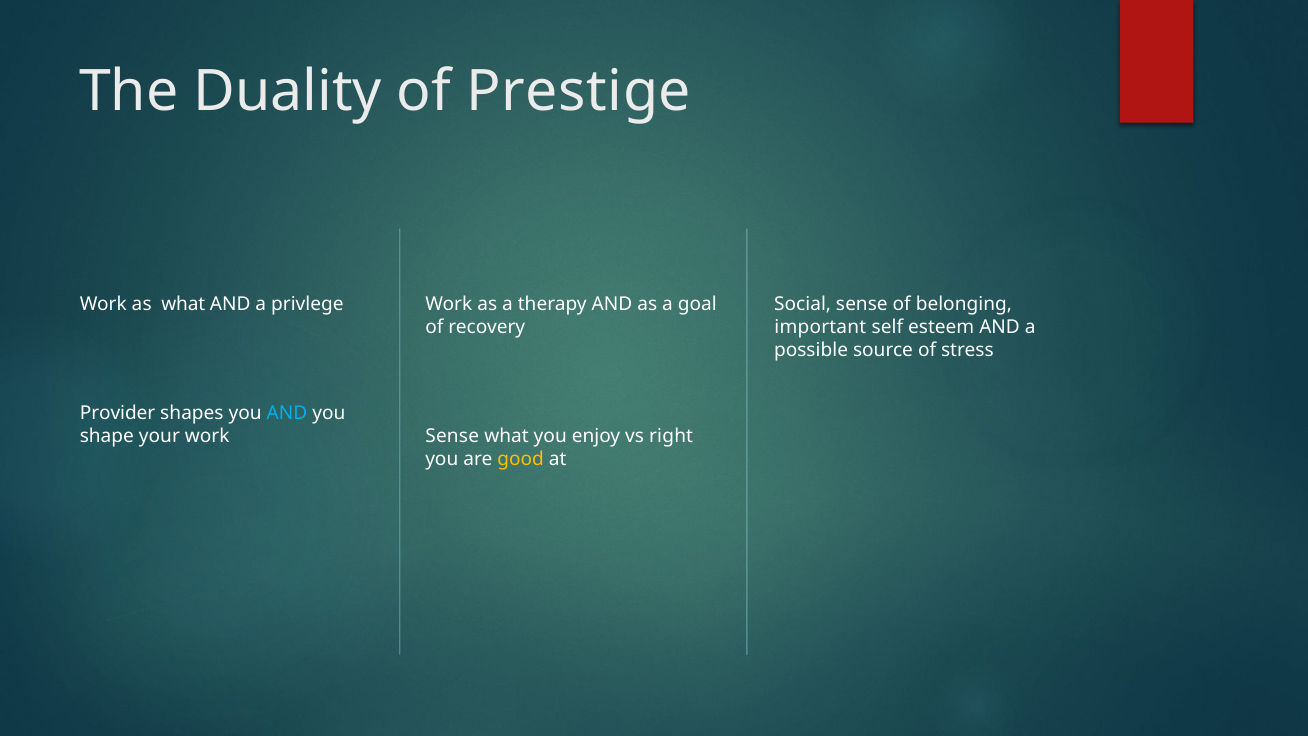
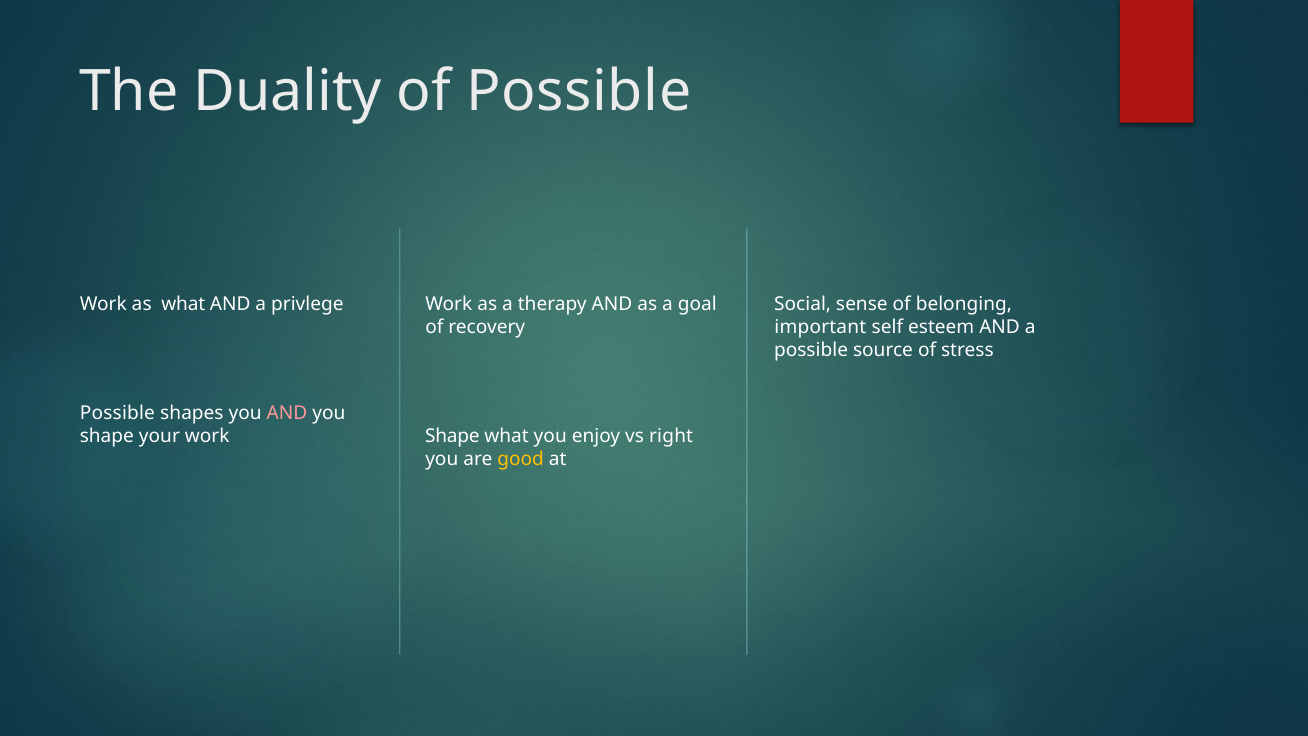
of Prestige: Prestige -> Possible (579, 92)
Provider: Provider -> Possible (117, 413)
AND colour: light blue -> pink (287, 413)
Sense: Sense -> Shape (452, 436)
